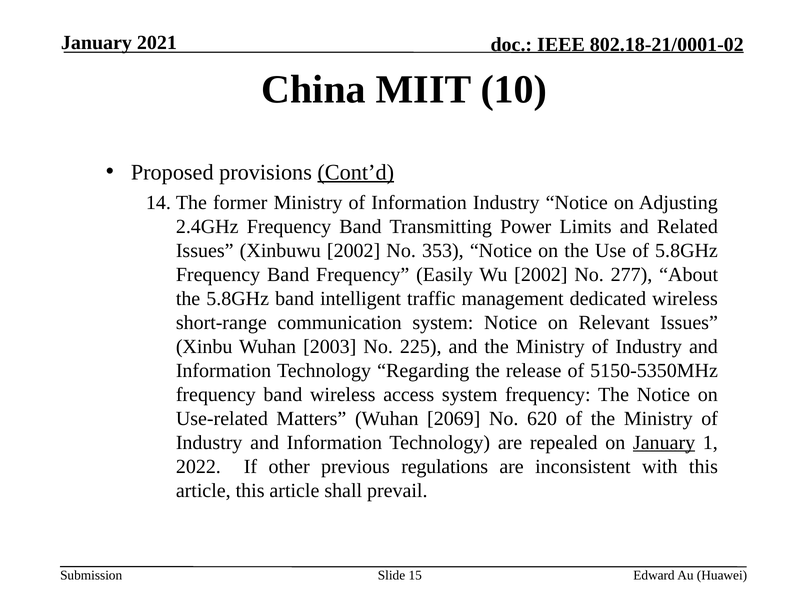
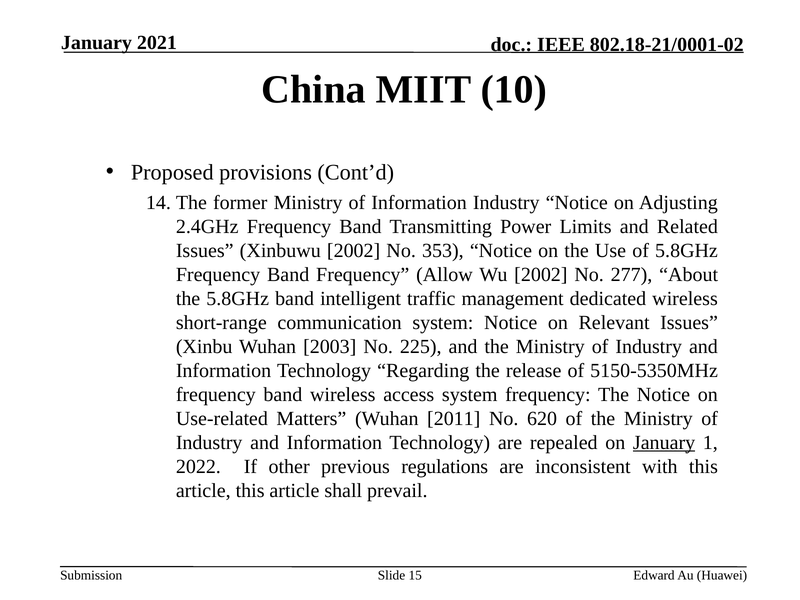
Cont’d underline: present -> none (356, 172)
Easily: Easily -> Allow (444, 274)
2069: 2069 -> 2011 (454, 418)
